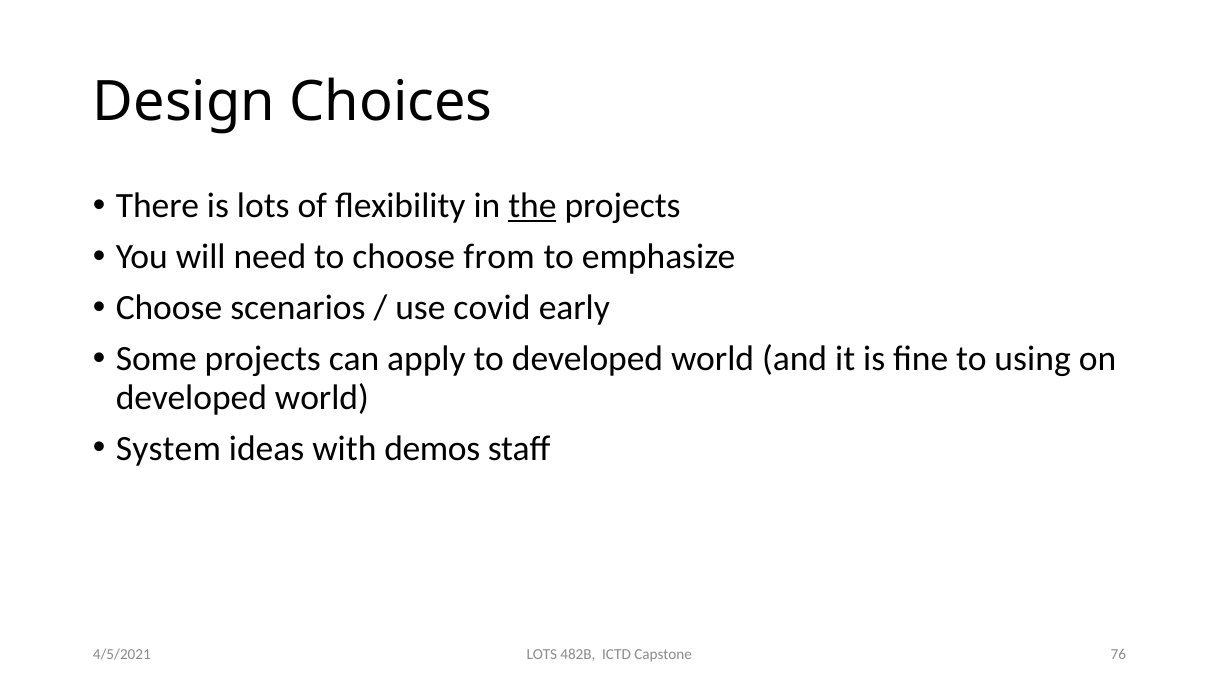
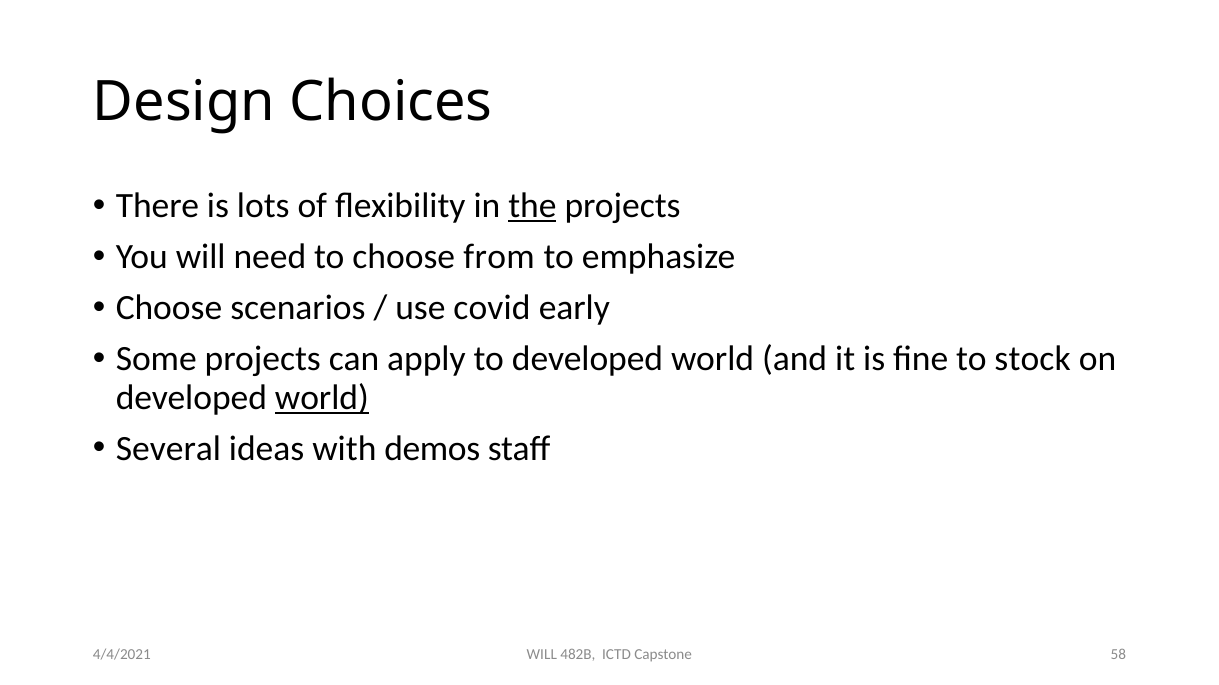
using: using -> stock (1033, 359)
world underline: none -> present (322, 398)
System: System -> Several (168, 449)
LOTS: LOTS -> WILL (542, 655)
76: 76 -> 58 (1118, 655)
4/5/2021: 4/5/2021 -> 4/4/2021 (122, 655)
